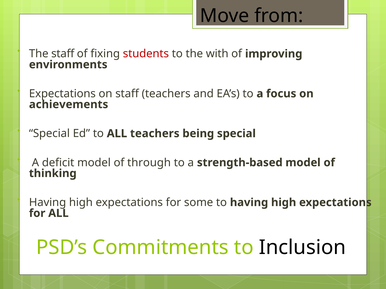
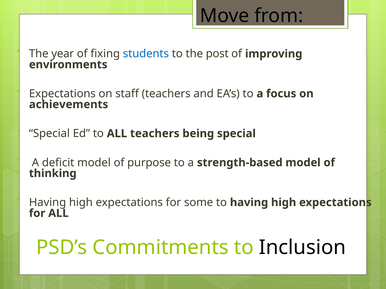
The staff: staff -> year (63, 54)
students colour: red -> blue (146, 54)
with: with -> post (217, 54)
through: through -> purpose (149, 163)
